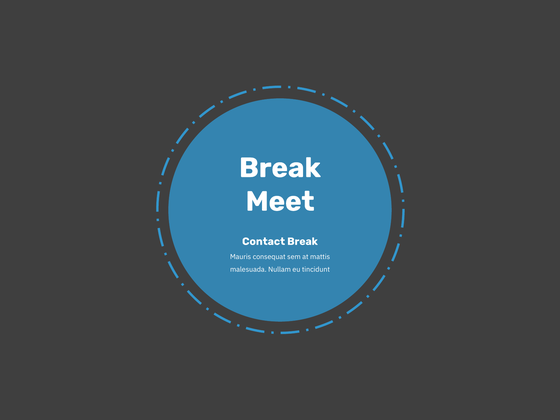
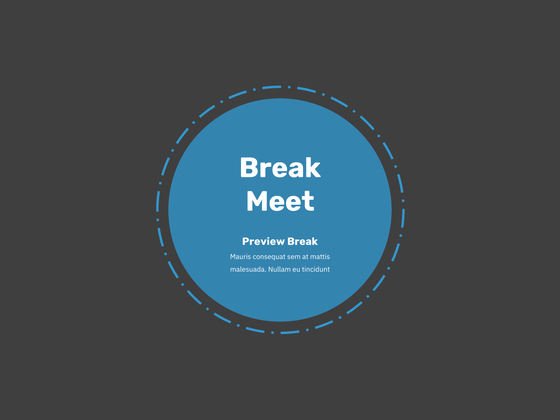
Contact: Contact -> Preview (264, 241)
